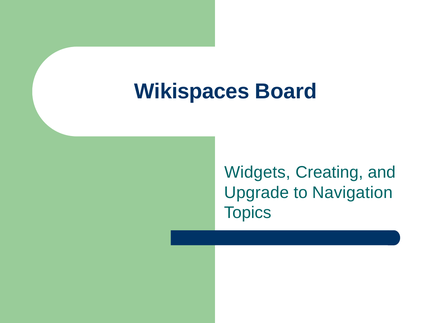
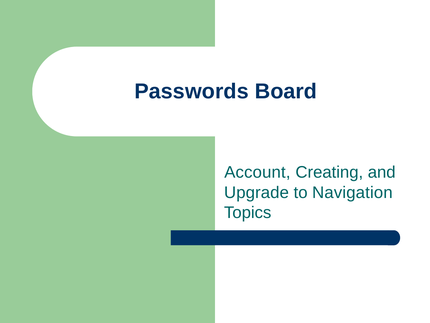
Wikispaces: Wikispaces -> Passwords (192, 91)
Widgets: Widgets -> Account (257, 172)
